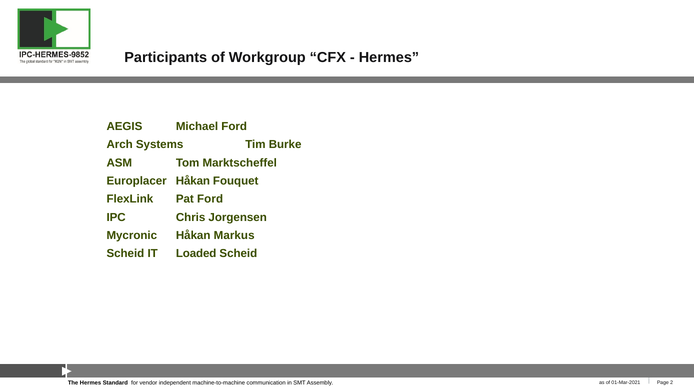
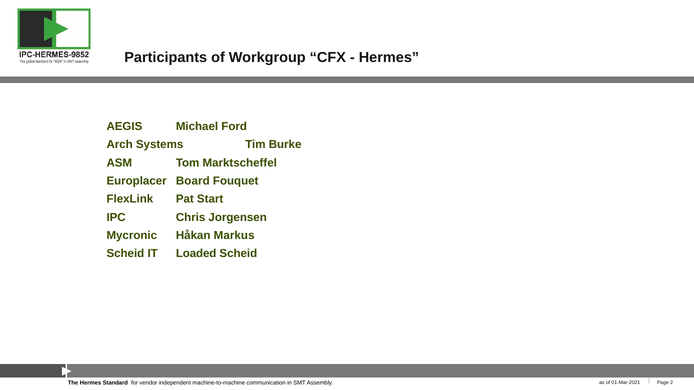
Europlacer Håkan: Håkan -> Board (193, 181)
Pat Ford: Ford -> Start (210, 199)
